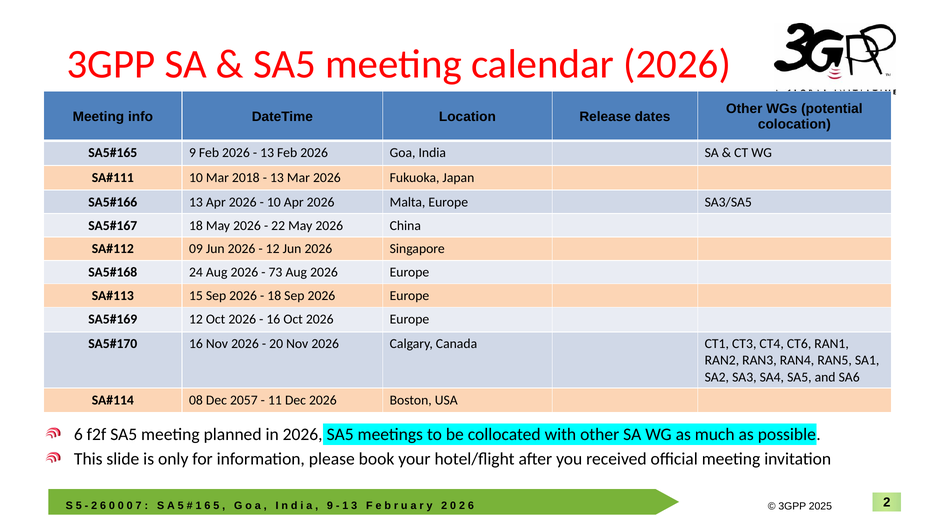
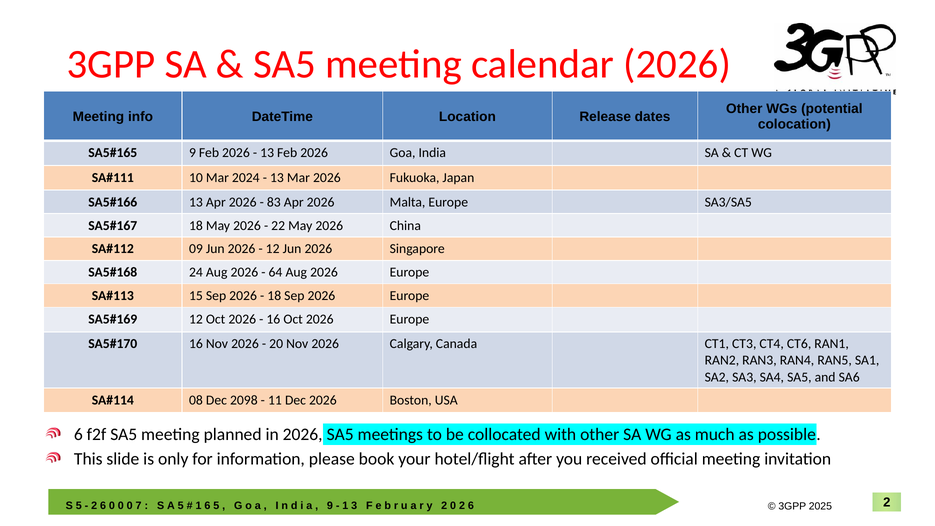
2018: 2018 -> 2024 (246, 177)
10: 10 -> 83 (274, 202)
73: 73 -> 64 (275, 272)
2057: 2057 -> 2098 (244, 400)
